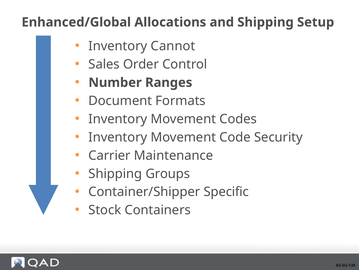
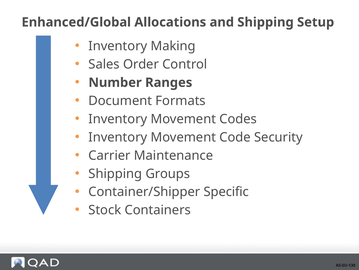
Cannot: Cannot -> Making (173, 46)
